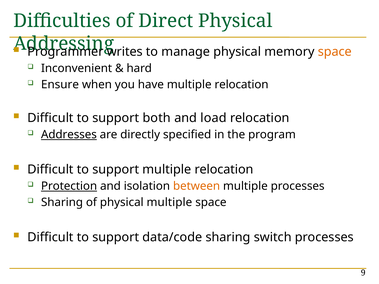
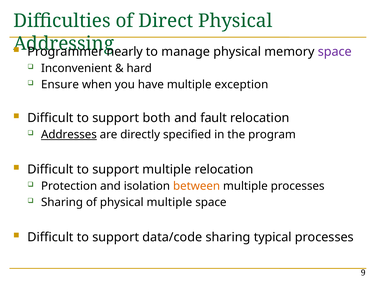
writes: writes -> nearly (125, 52)
space colour: orange -> purple (335, 52)
have multiple relocation: relocation -> exception (241, 85)
load: load -> fault (214, 118)
Protection underline: present -> none (69, 186)
switch: switch -> typical (273, 237)
